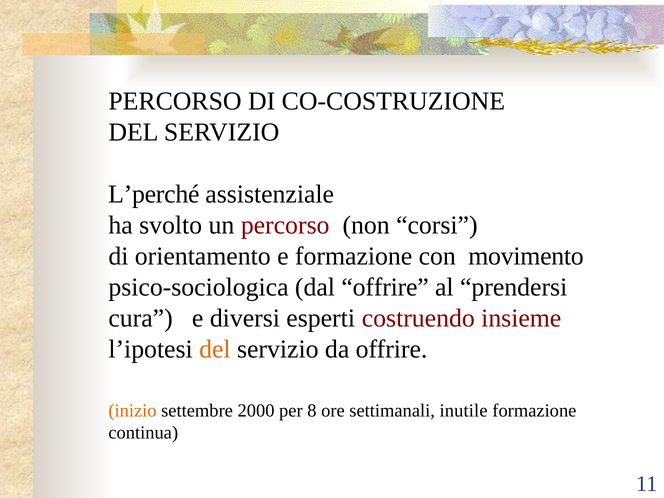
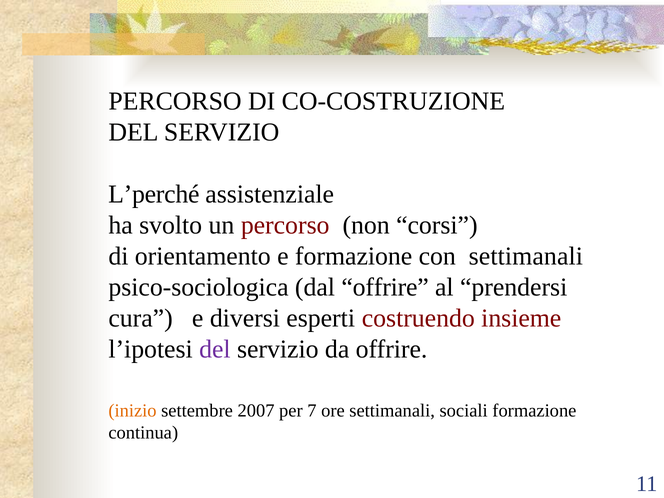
con movimento: movimento -> settimanali (526, 256)
del colour: orange -> purple (215, 349)
2000: 2000 -> 2007 (256, 411)
8: 8 -> 7 (312, 411)
inutile: inutile -> sociali (464, 411)
